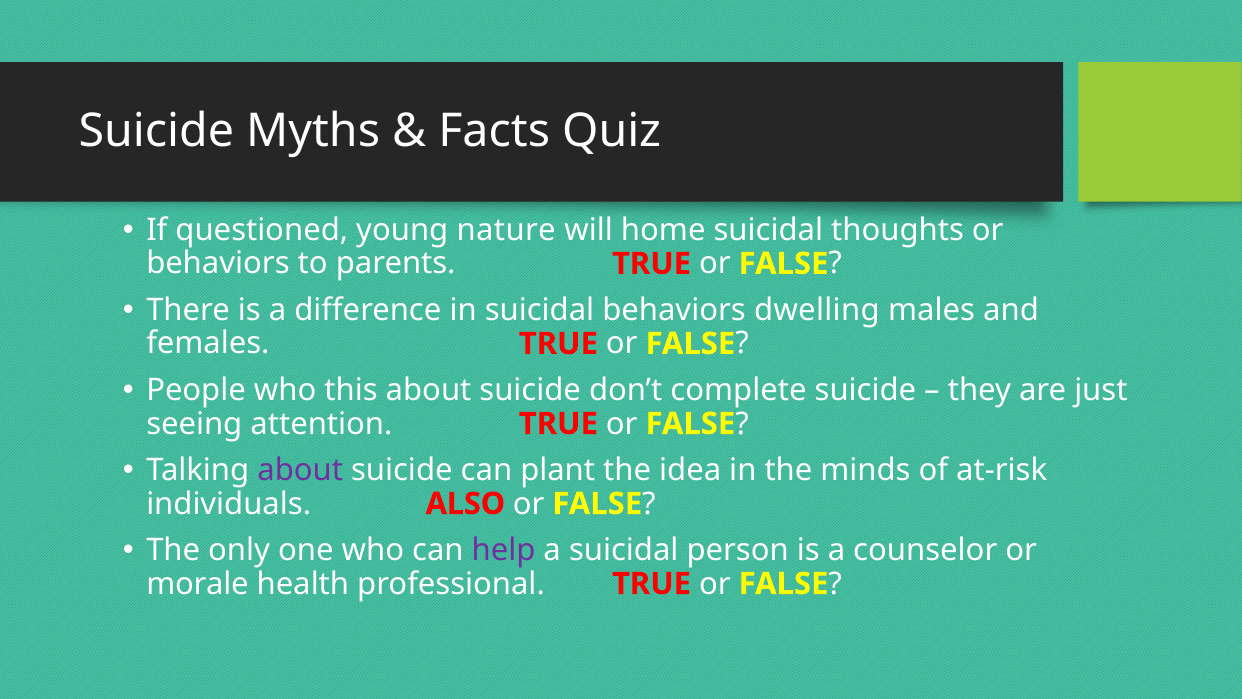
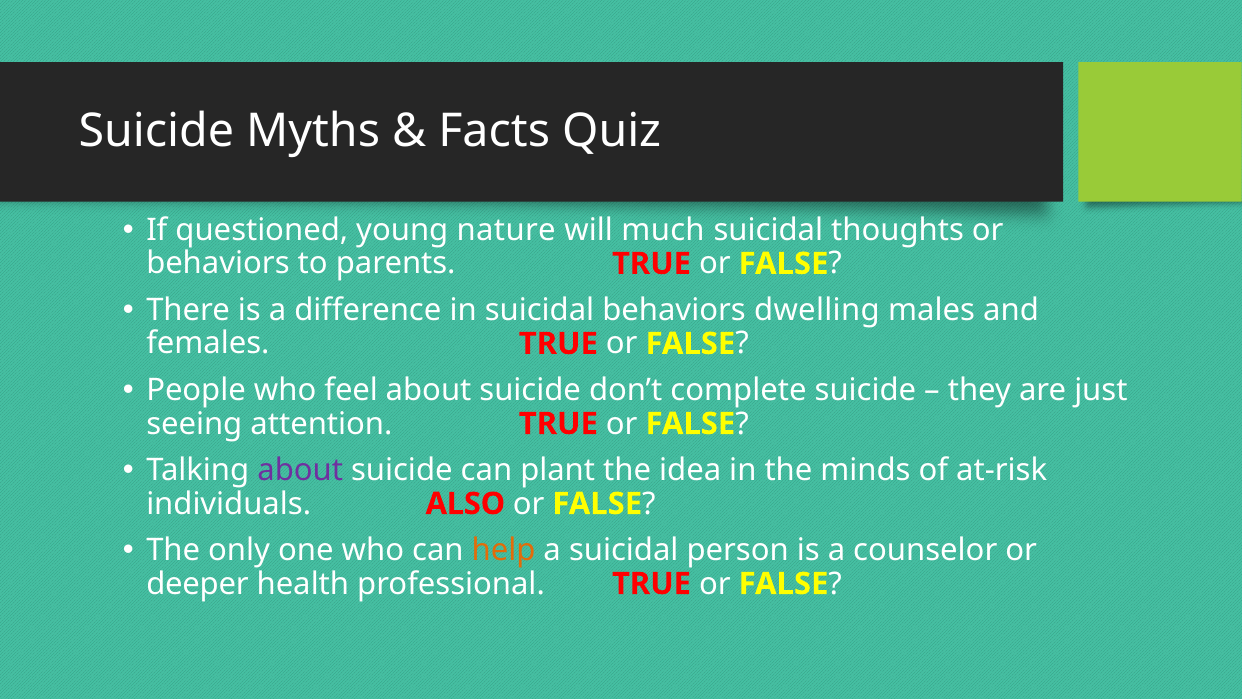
home: home -> much (663, 230)
this: this -> feel (351, 390)
help colour: purple -> orange (504, 550)
morale: morale -> deeper (197, 583)
